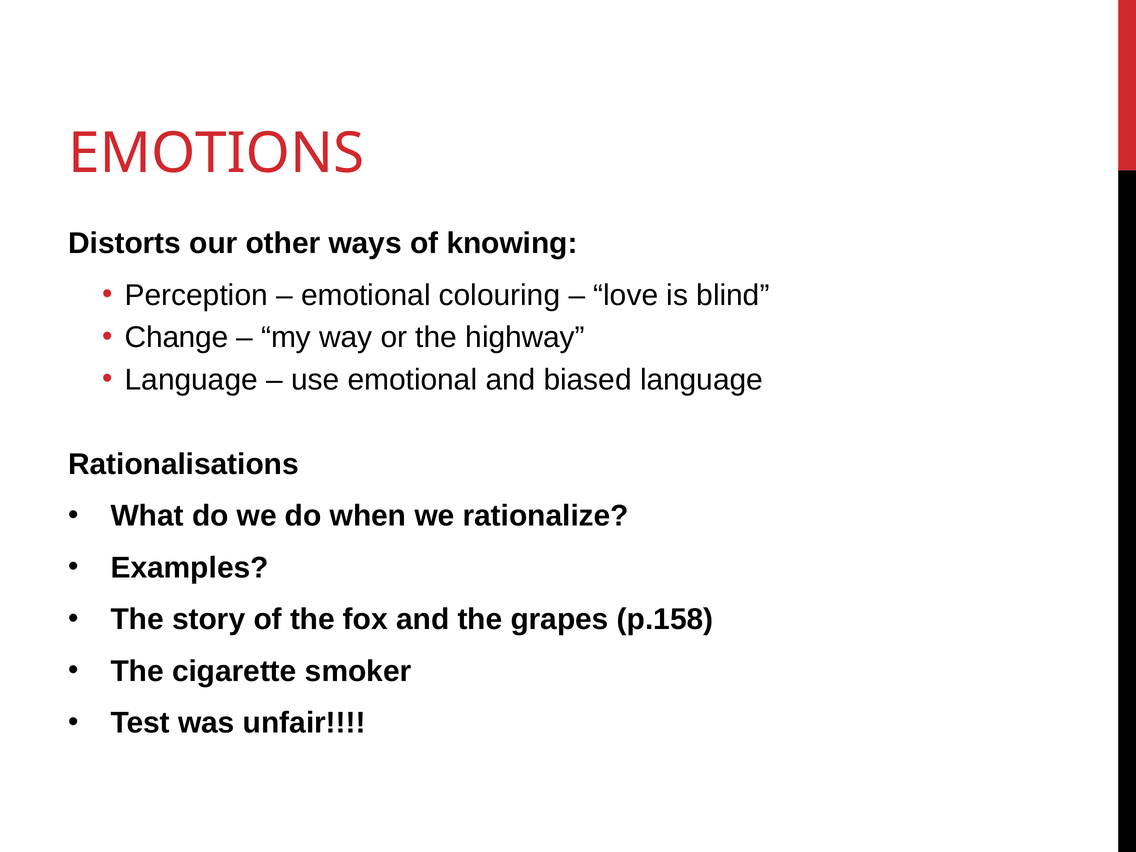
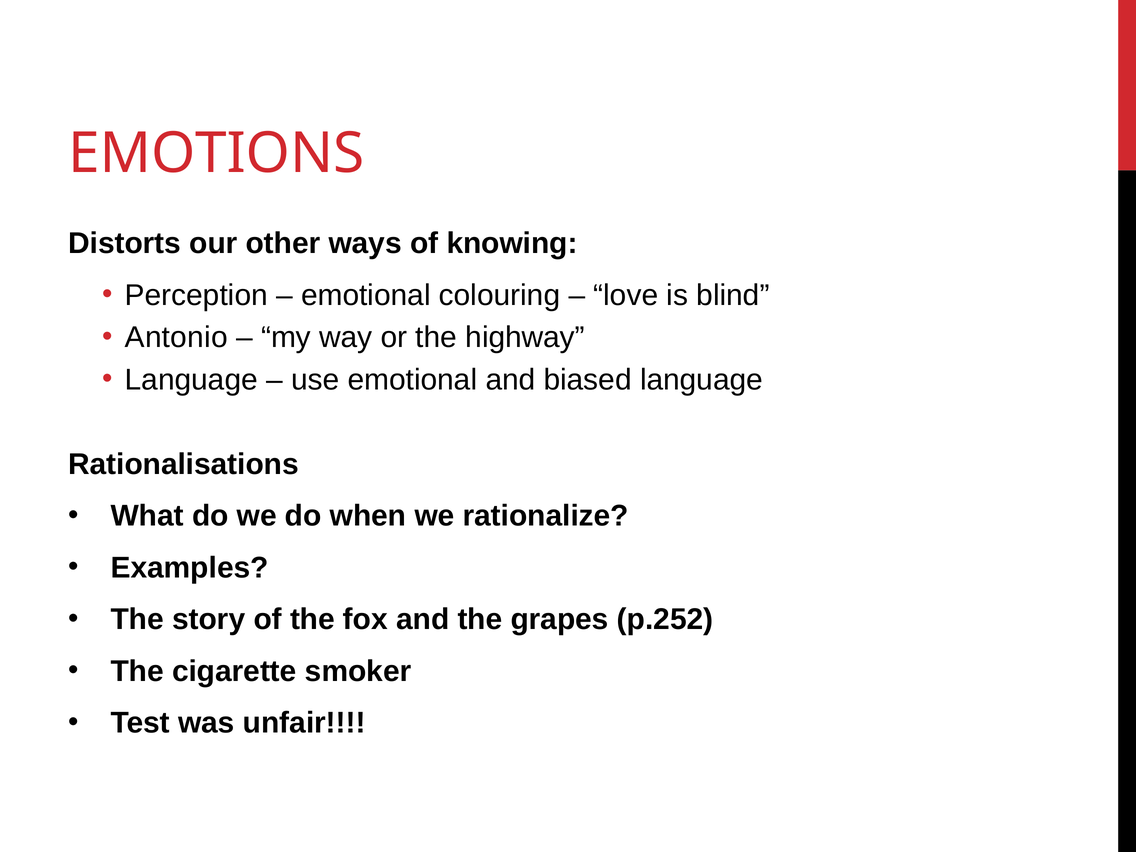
Change: Change -> Antonio (176, 337)
p.158: p.158 -> p.252 (665, 620)
